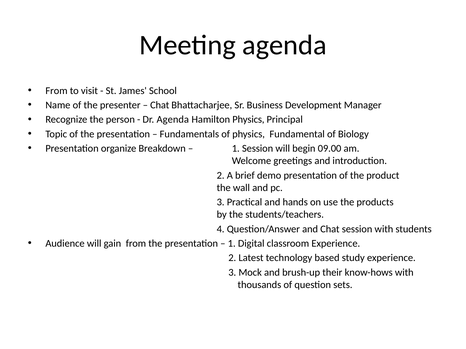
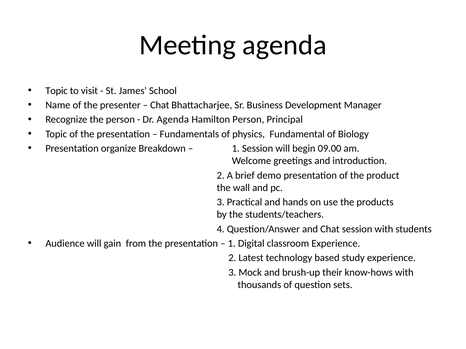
From: From -> Topic (57, 91)
Hamilton Physics: Physics -> Person (248, 120)
